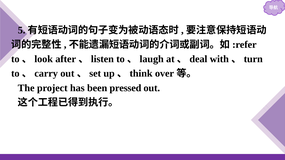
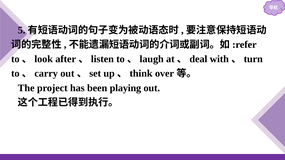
pressed: pressed -> playing (125, 88)
